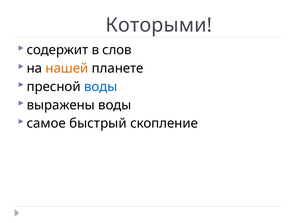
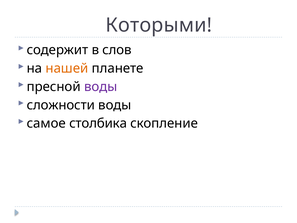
воды colour: blue -> purple (101, 87)
выражены: выражены -> сложности (61, 105)
быстрый: быстрый -> столбика (98, 123)
